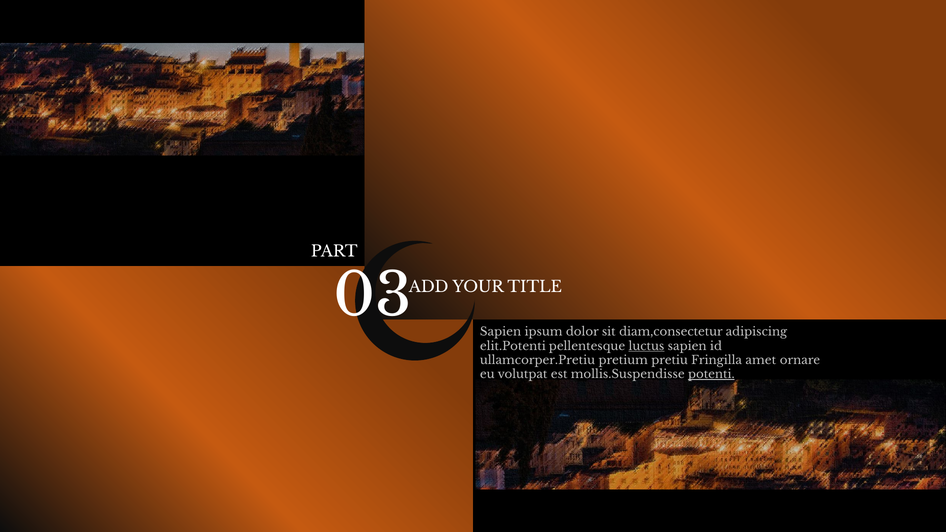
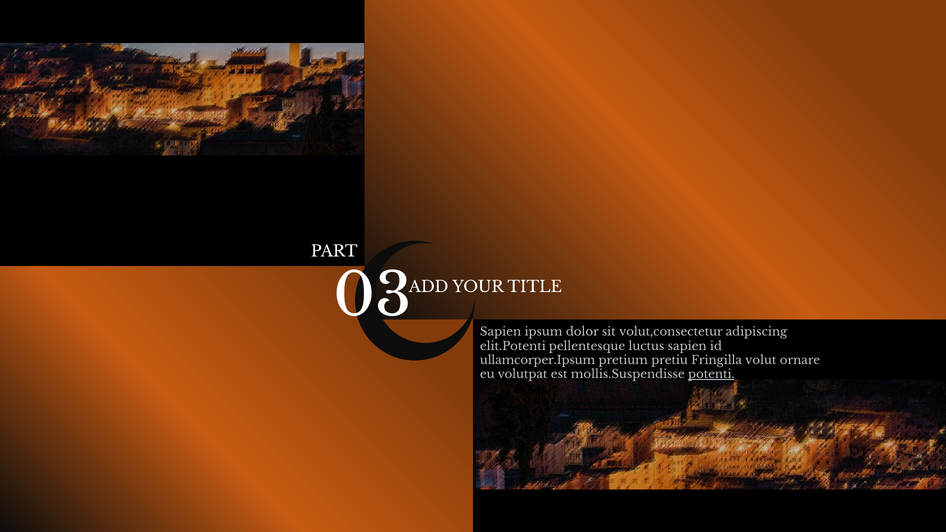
diam,consectetur: diam,consectetur -> volut,consectetur (671, 332)
luctus underline: present -> none (646, 346)
ullamcorper.Pretiu: ullamcorper.Pretiu -> ullamcorper.Ipsum (538, 360)
amet: amet -> volut (761, 360)
